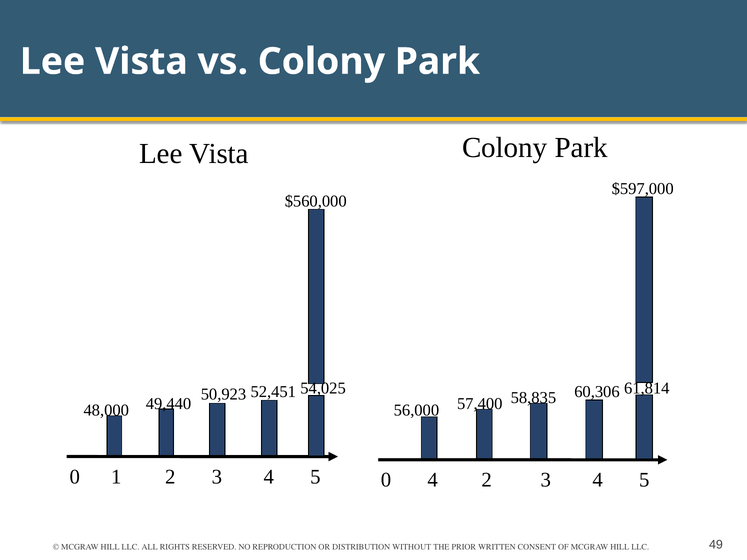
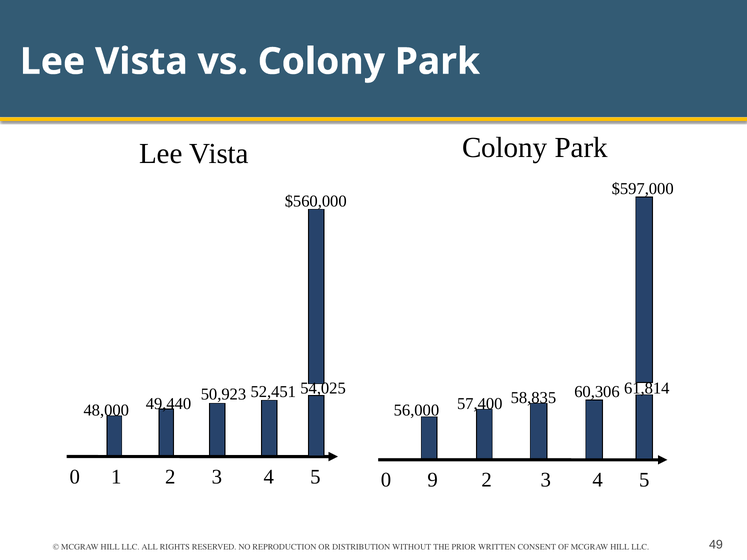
0 4: 4 -> 9 (433, 480)
